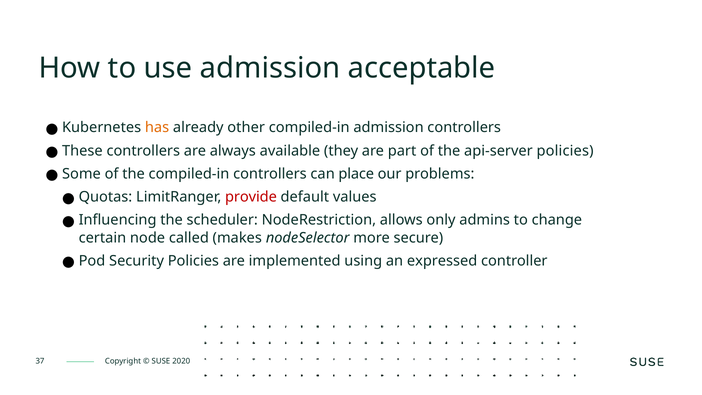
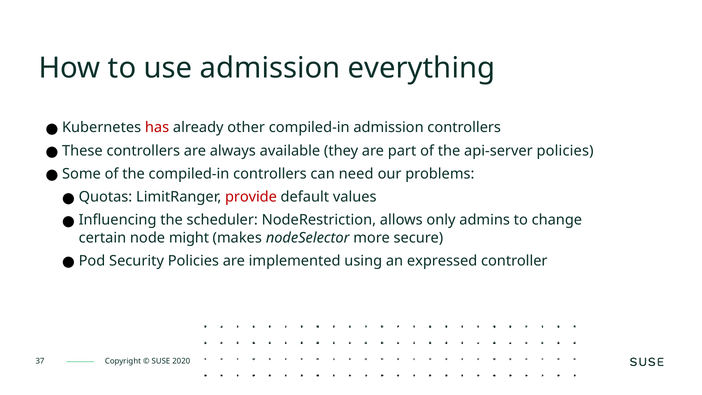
acceptable: acceptable -> everything (422, 68)
has colour: orange -> red (157, 128)
place: place -> need (356, 174)
called: called -> might (189, 238)
